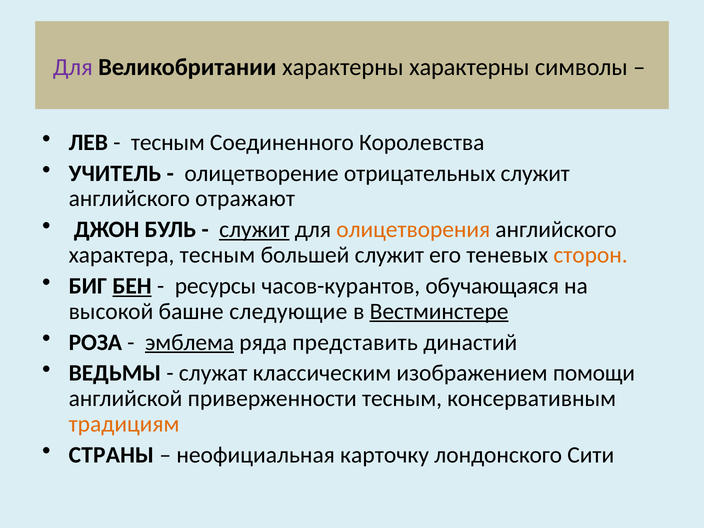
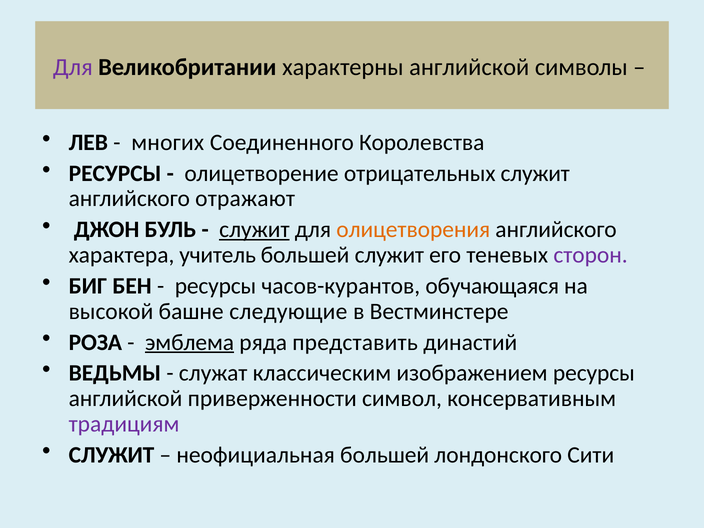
характерны характерны: характерны -> английской (469, 67)
тесным: тесным -> многих (168, 142)
УЧИТЕЛЬ: УЧИТЕЛЬ -> РЕСУРСЫ (115, 173)
характера тесным: тесным -> учитель (218, 255)
сторон colour: orange -> purple (591, 255)
БЕН underline: present -> none (132, 286)
Вестминстере underline: present -> none (439, 311)
изображением помощи: помощи -> ресурсы (594, 373)
приверженности тесным: тесным -> символ (402, 399)
традициям colour: orange -> purple (124, 424)
СТРАНЫ: СТРАНЫ -> СЛУЖИТ (111, 455)
неофициальная карточку: карточку -> большей (385, 455)
